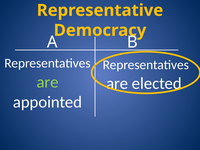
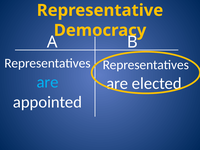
are colour: light green -> light blue (48, 82)
